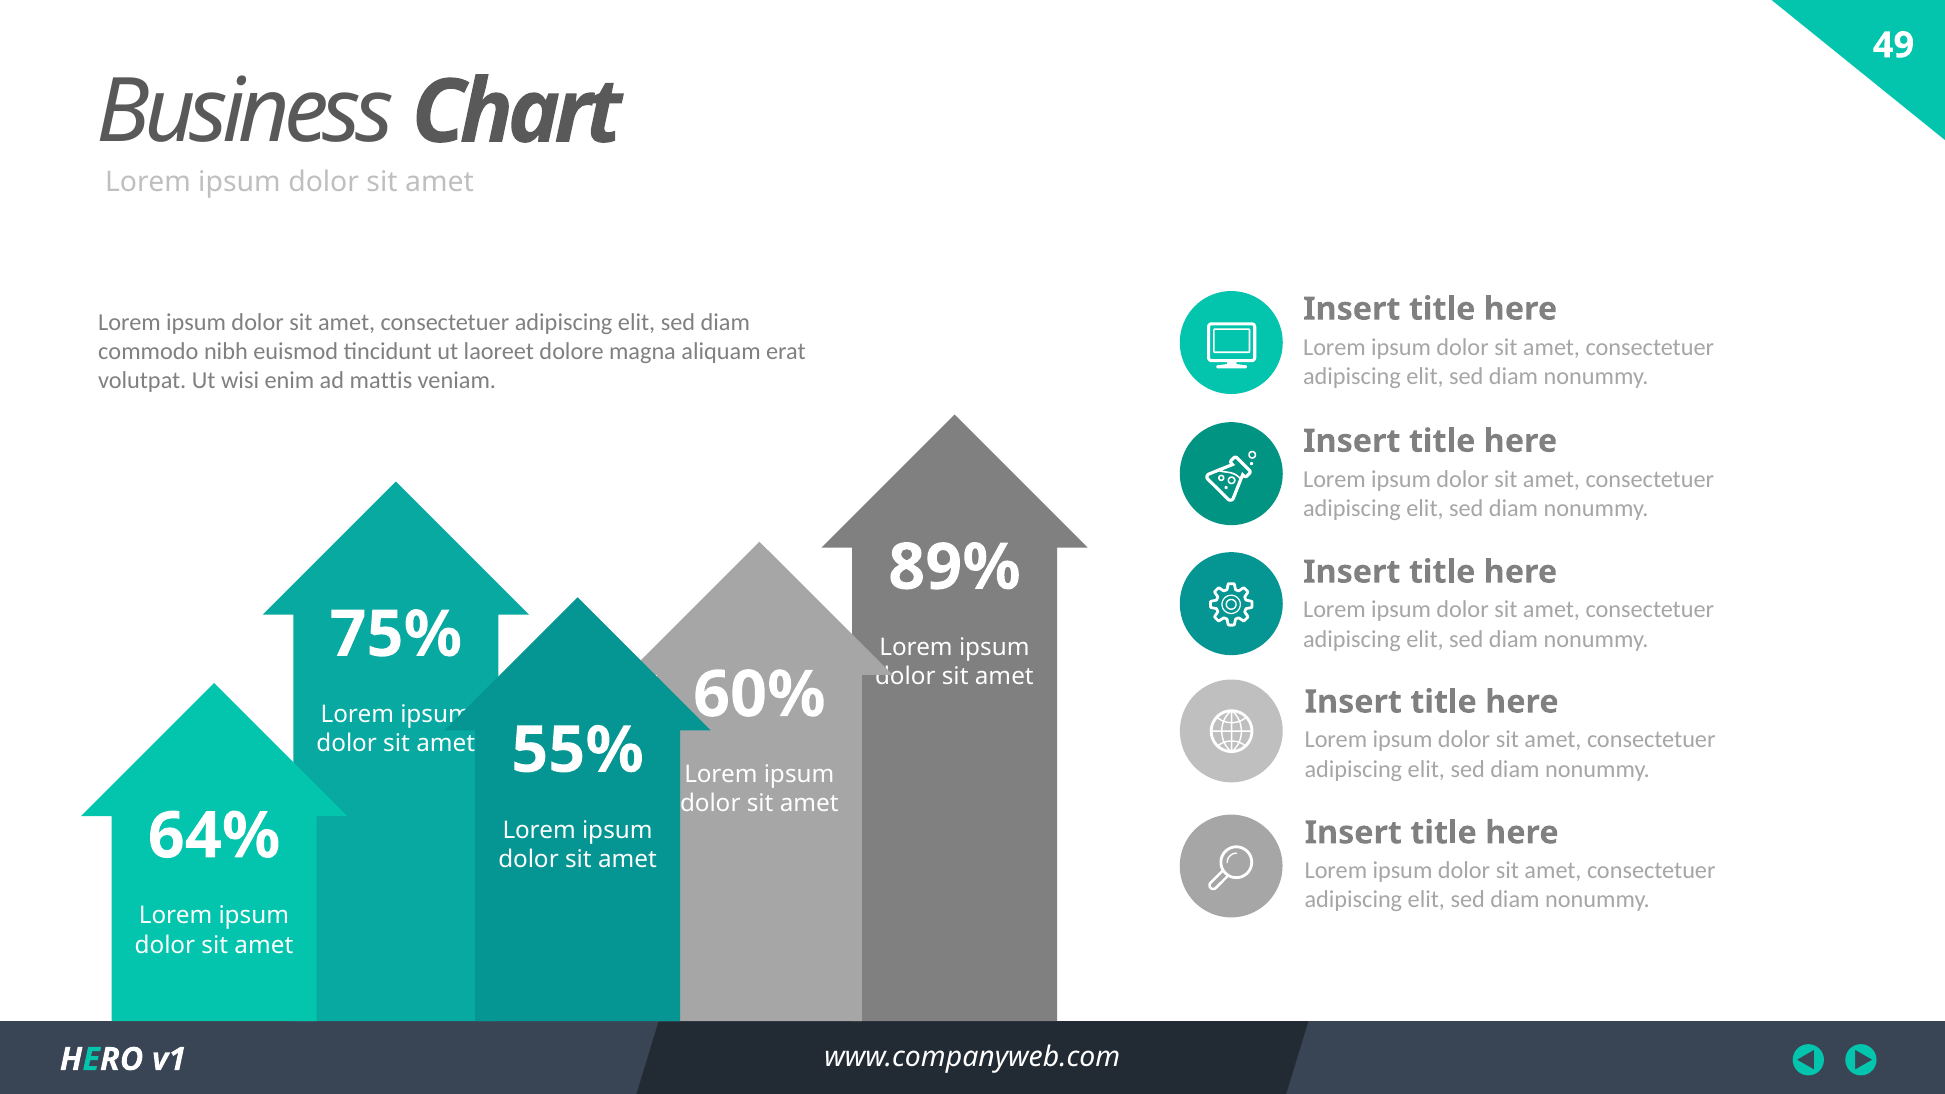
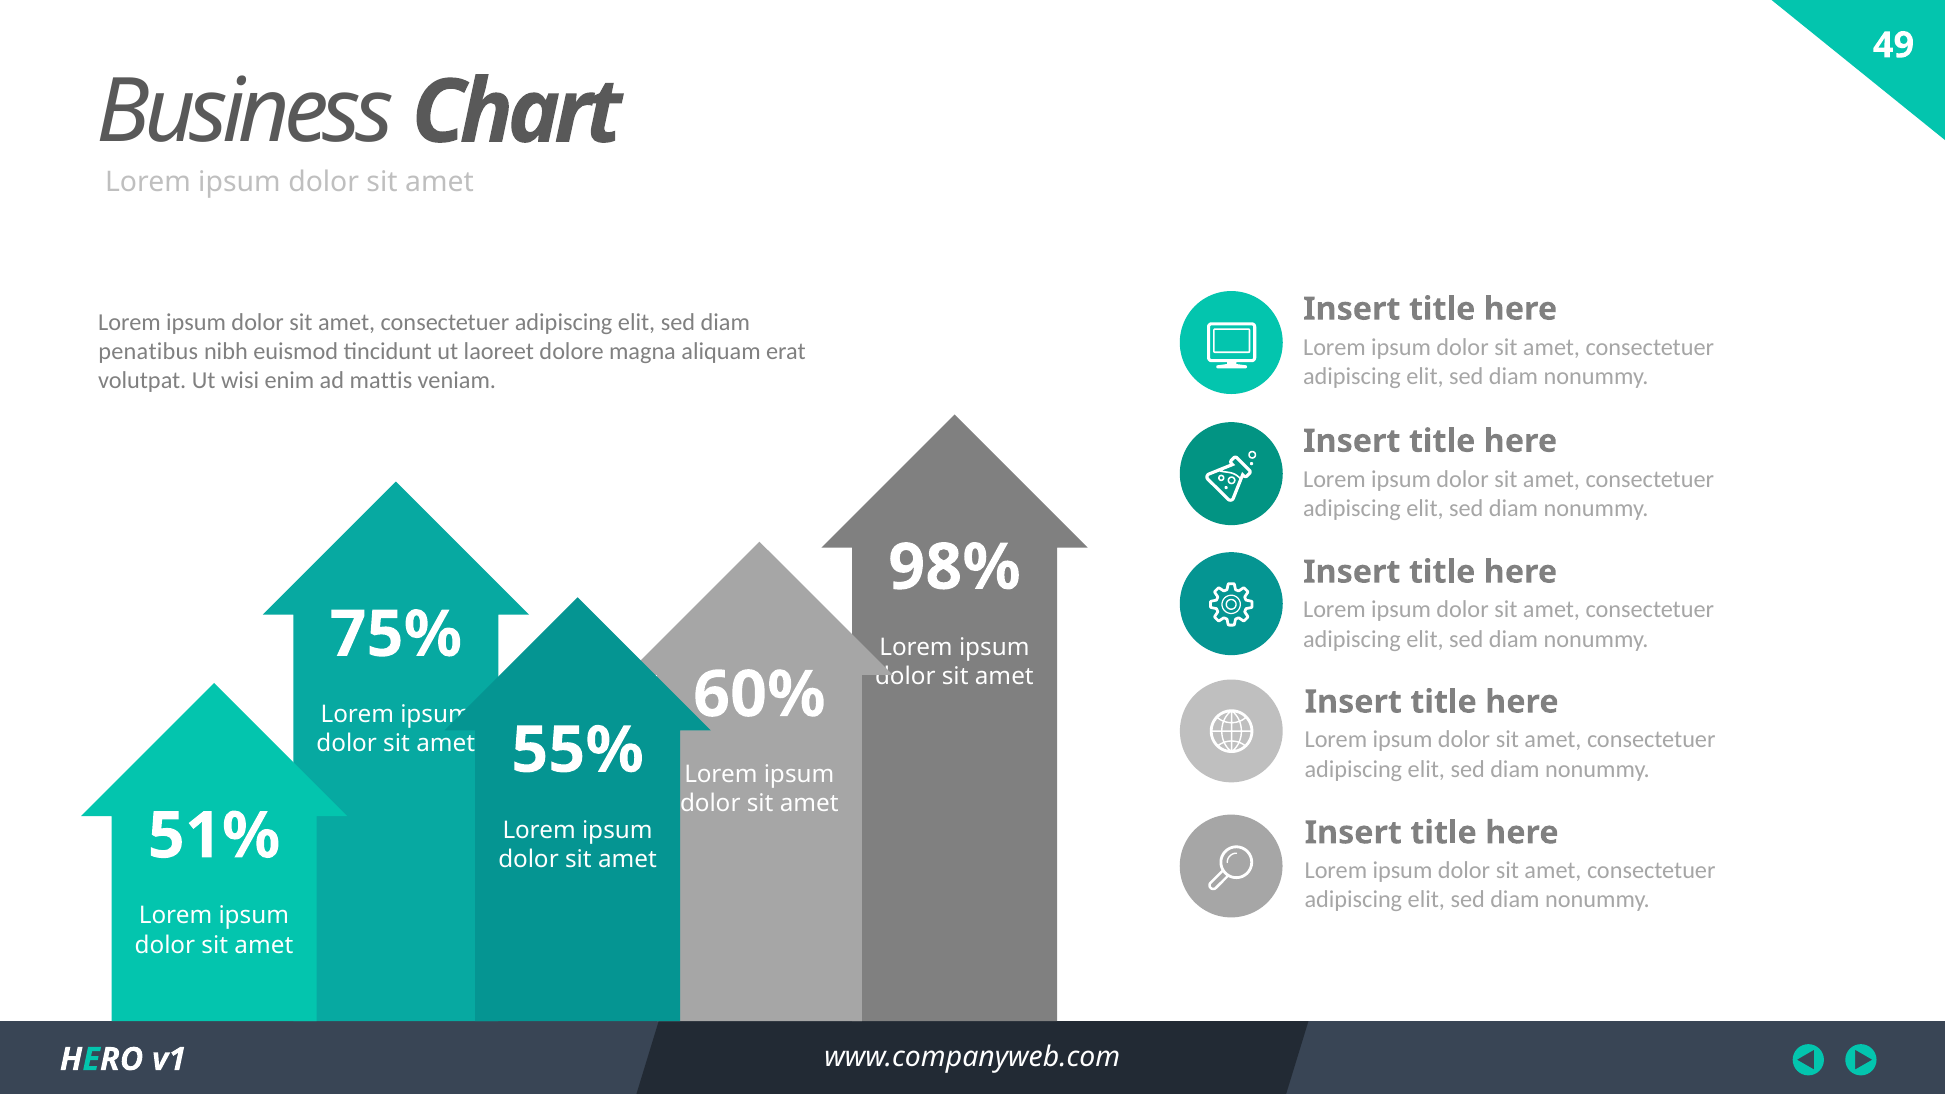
commodo: commodo -> penatibus (148, 352)
89%: 89% -> 98% (954, 568)
64%: 64% -> 51% (214, 836)
